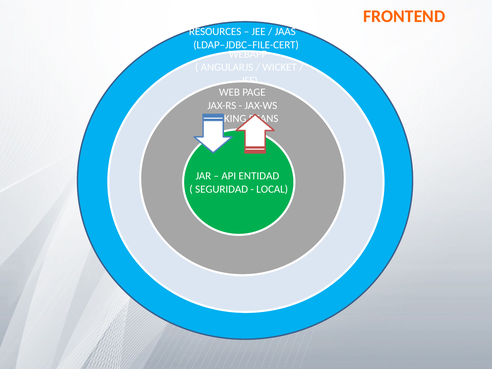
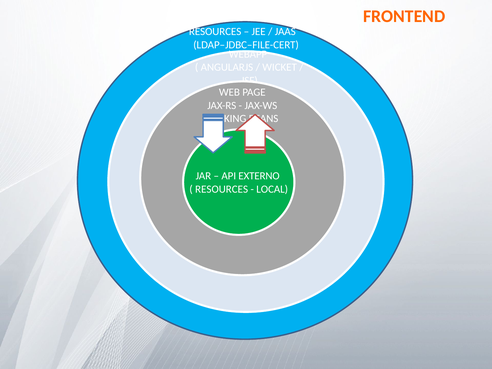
ENTIDAD: ENTIDAD -> EXTERNO (259, 176)
SEGURIDAD: SEGURIDAD -> RESOURCES (222, 189)
